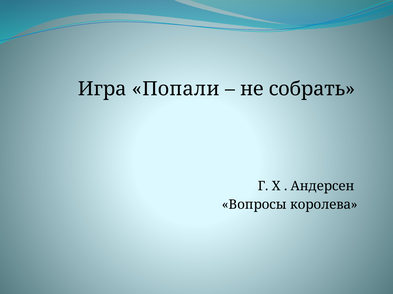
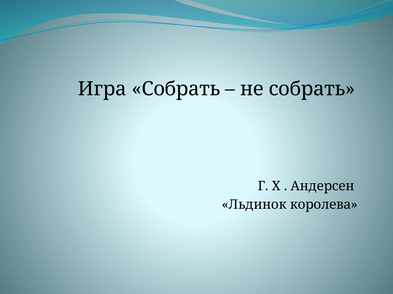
Игра Попали: Попали -> Собрать (176, 89)
Вопросы: Вопросы -> Льдинок (254, 205)
